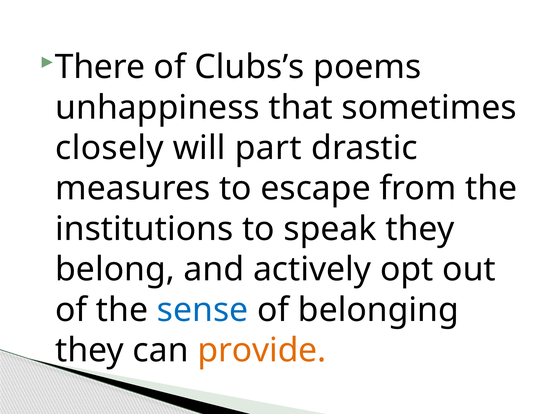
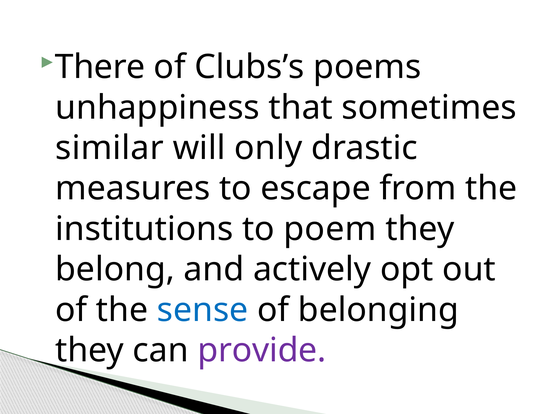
closely: closely -> similar (109, 148)
part: part -> only (268, 148)
speak: speak -> poem (330, 229)
provide colour: orange -> purple (262, 351)
